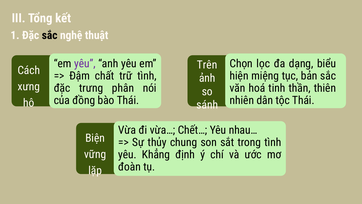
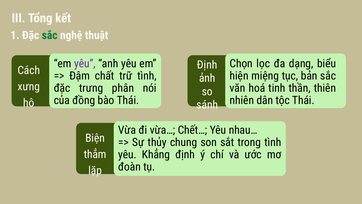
sắc colour: black -> green (50, 35)
Trên: Trên -> Định (207, 65)
vững: vững -> thẳm (95, 154)
